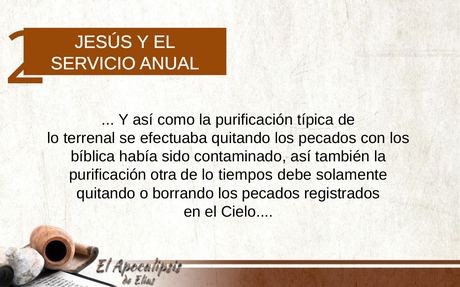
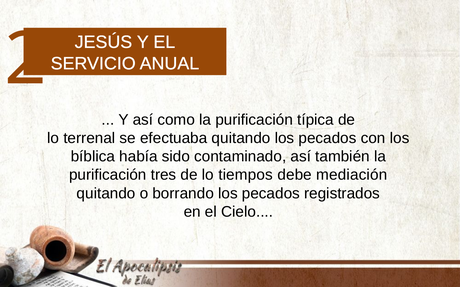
otra: otra -> tres (164, 175)
solamente: solamente -> mediación (352, 175)
